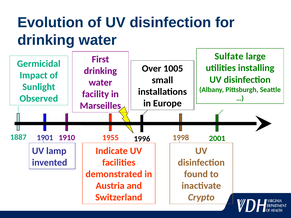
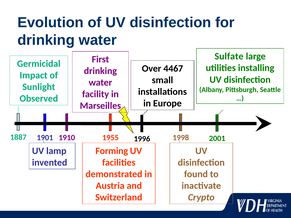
1005: 1005 -> 4467 (173, 69)
Indicate: Indicate -> Forming (112, 151)
